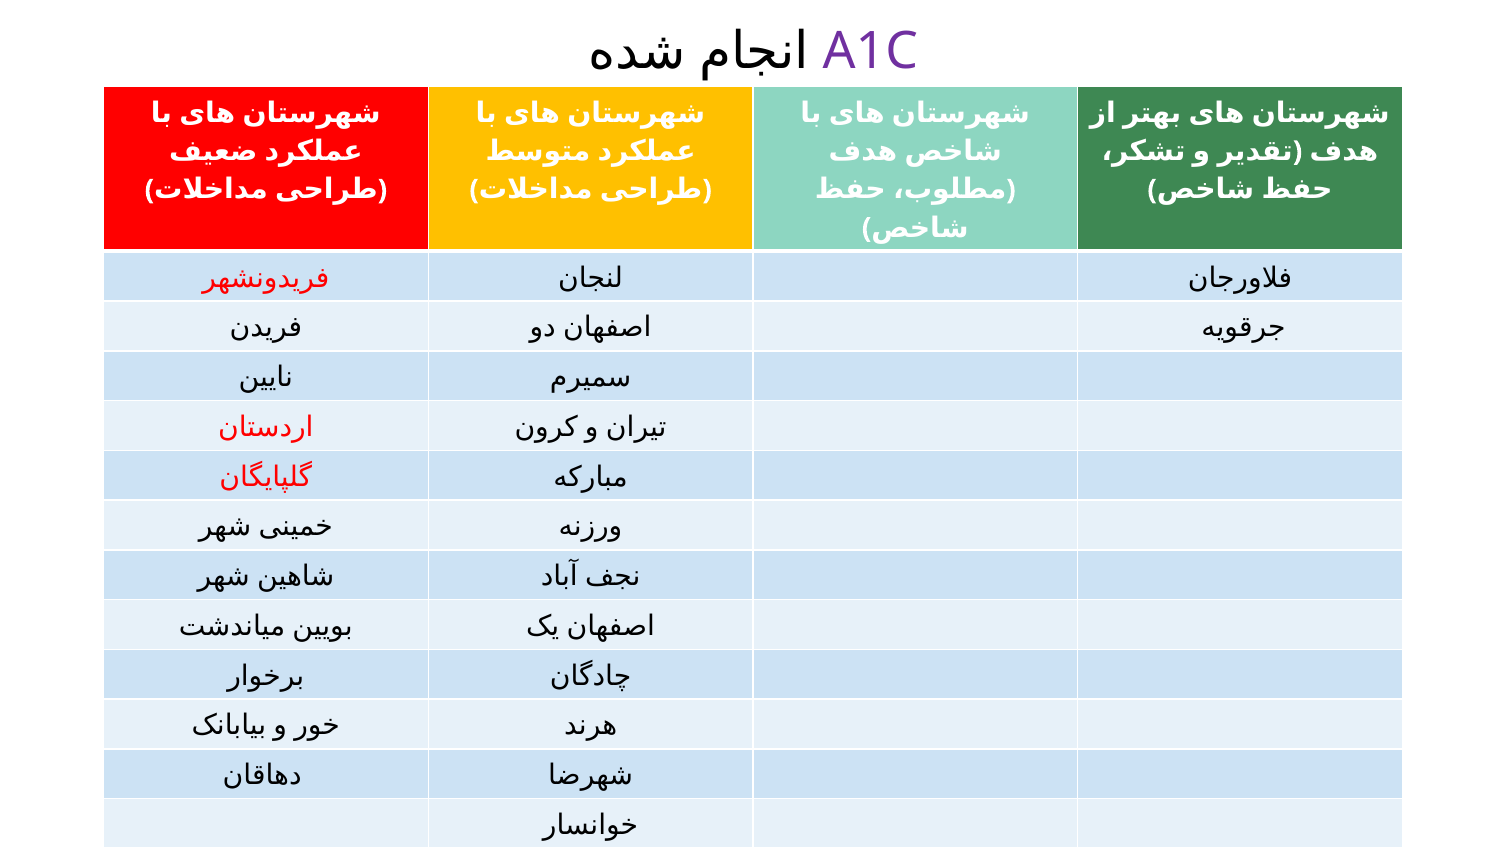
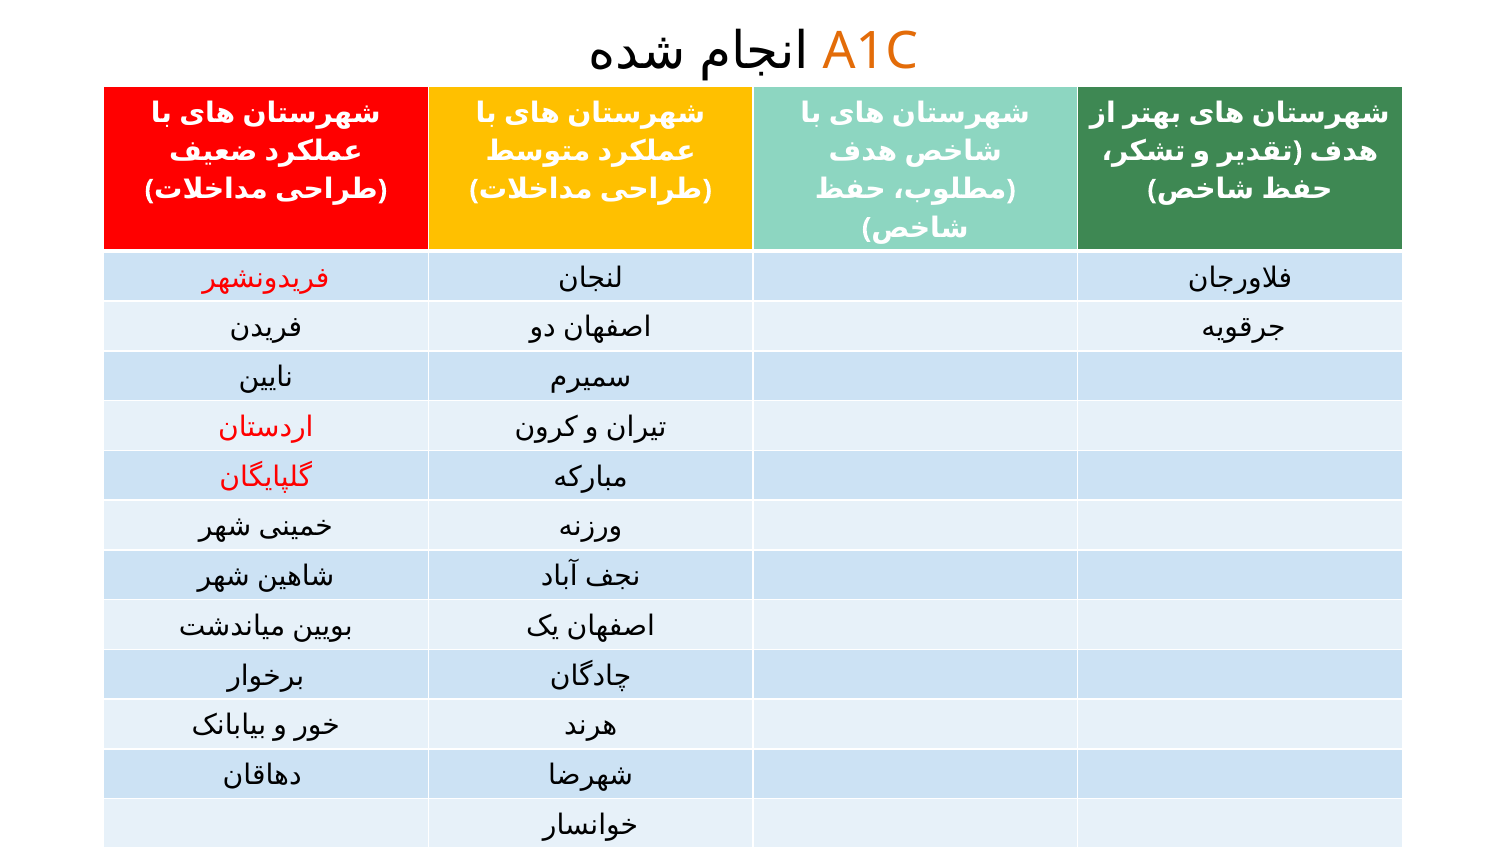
A1C colour: purple -> orange (870, 52)
